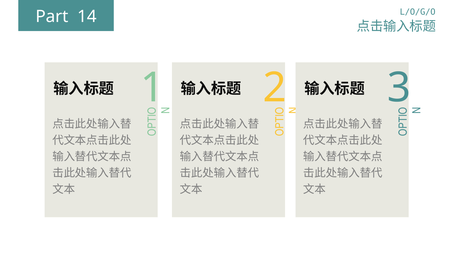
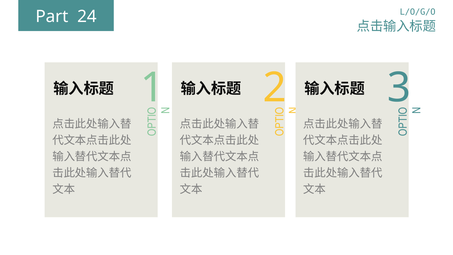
14: 14 -> 24 (87, 17)
